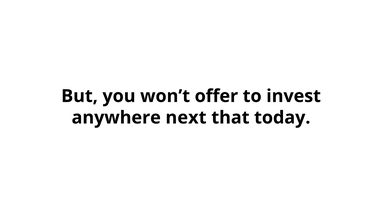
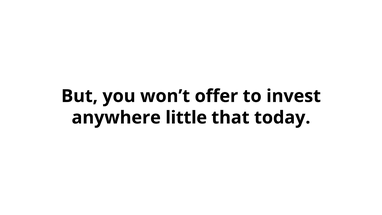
next: next -> little (186, 118)
